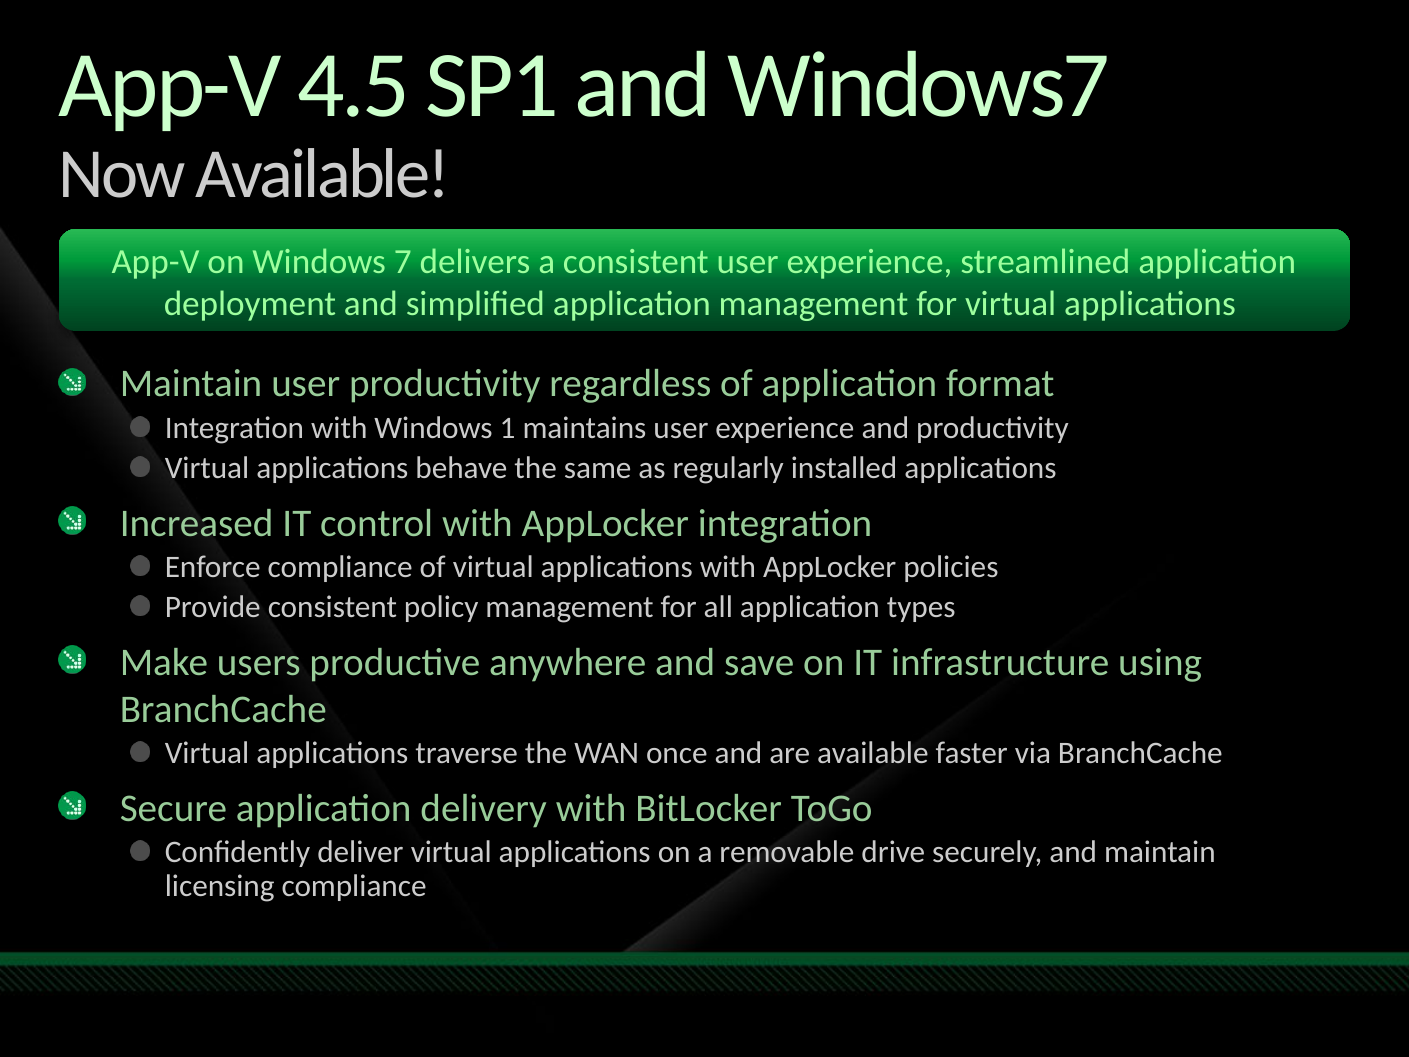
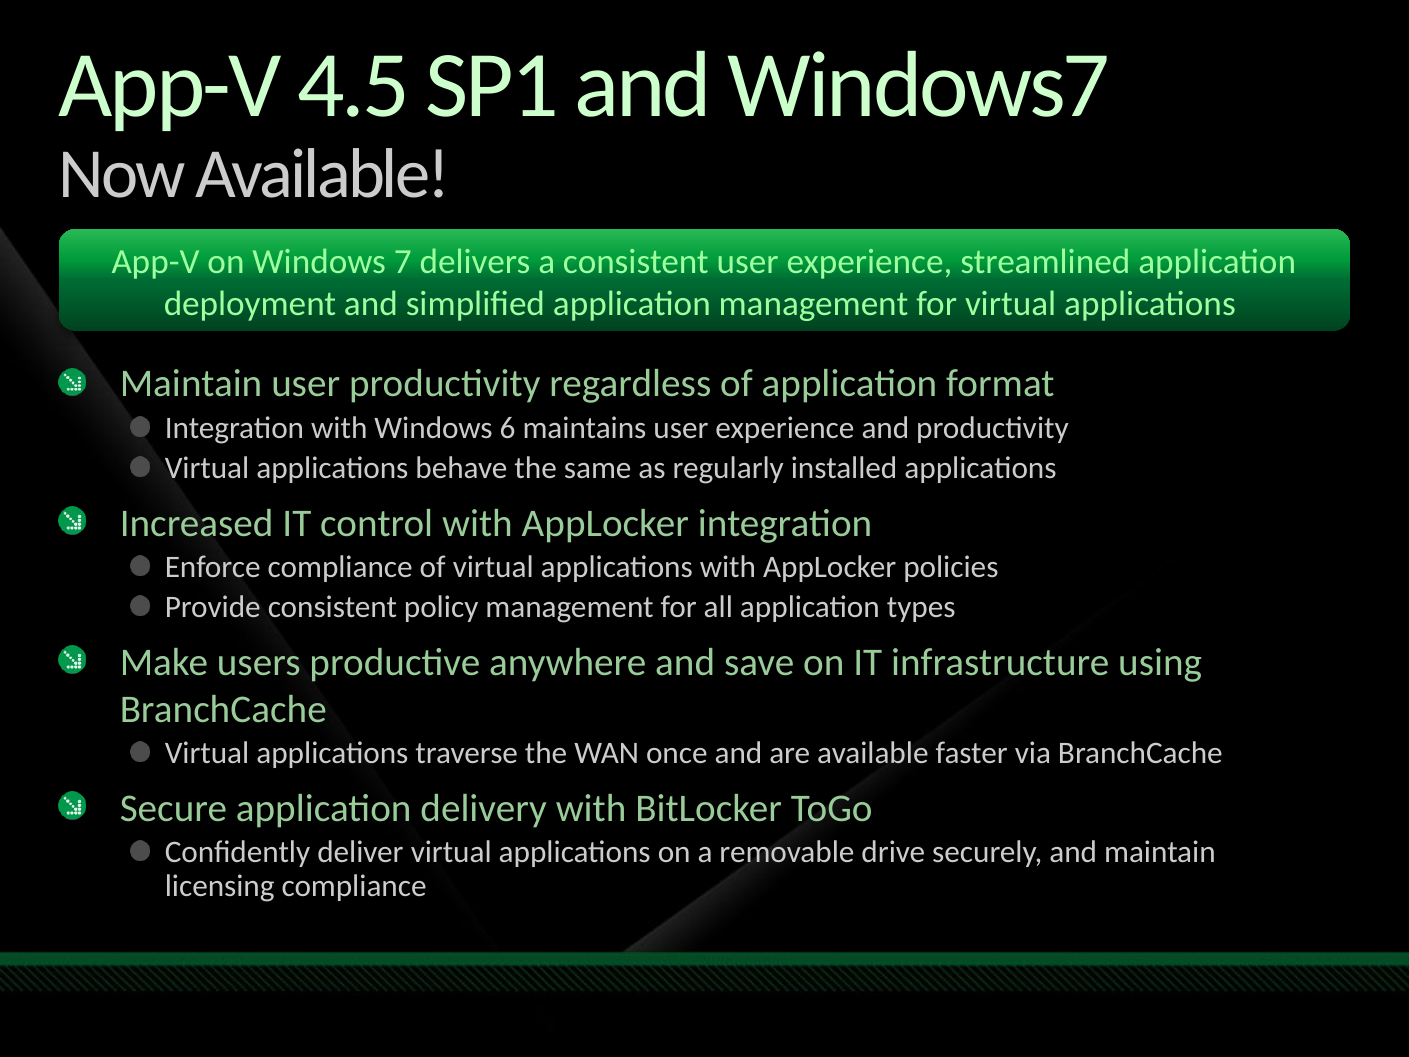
1: 1 -> 6 (508, 428)
